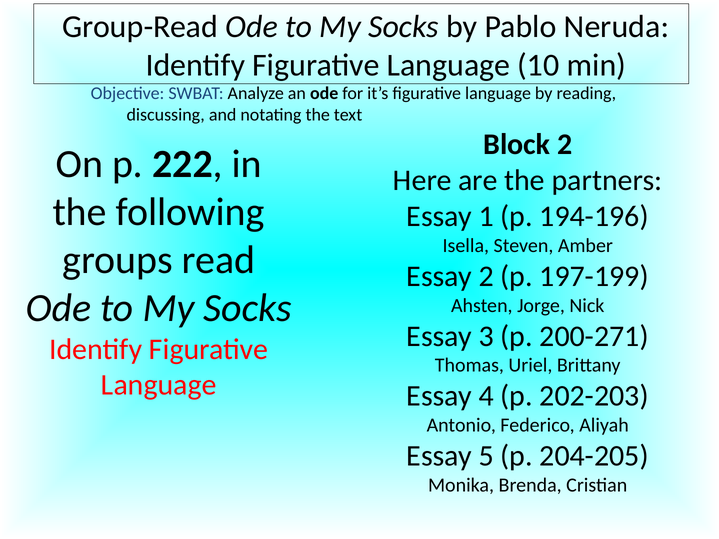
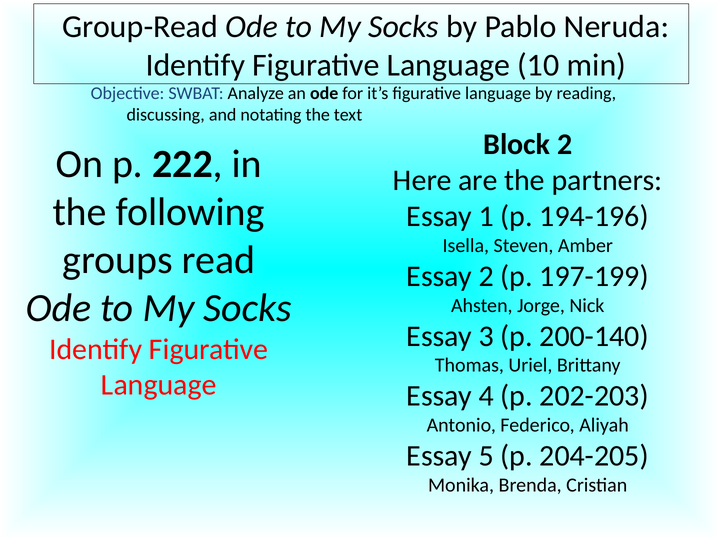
200-271: 200-271 -> 200-140 (594, 336)
